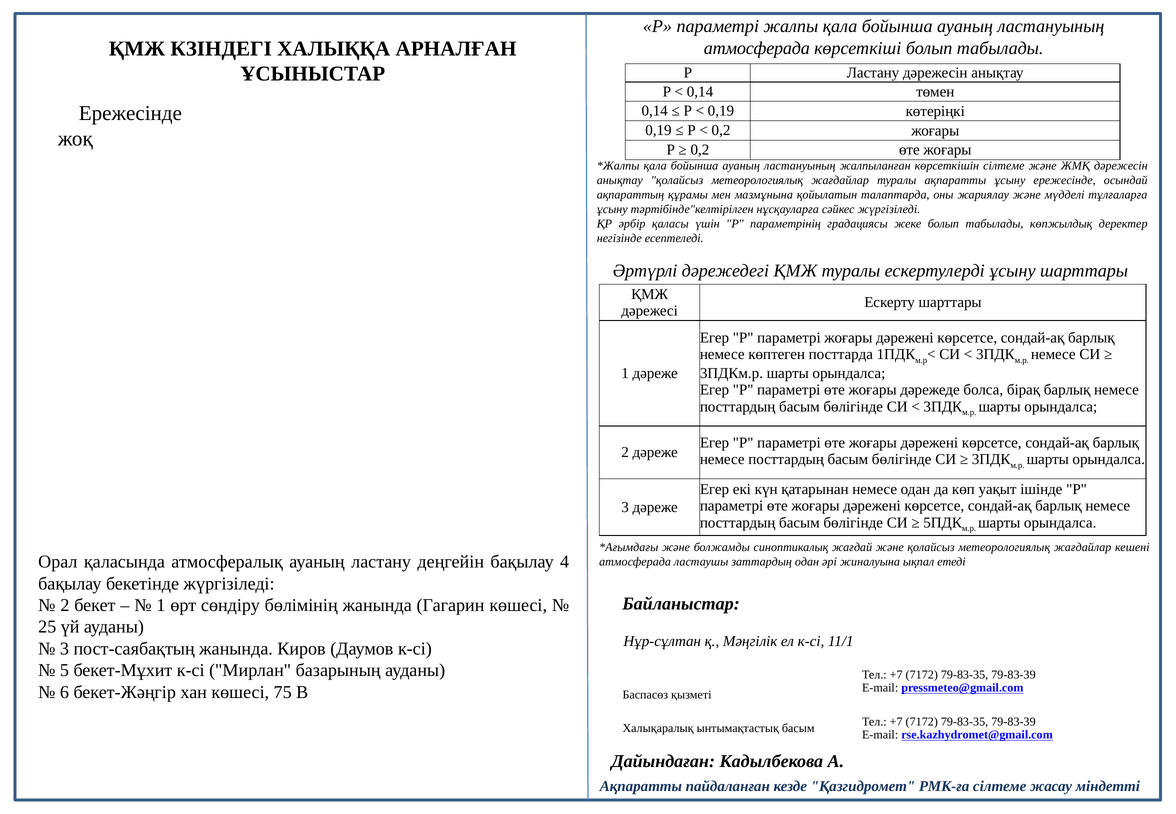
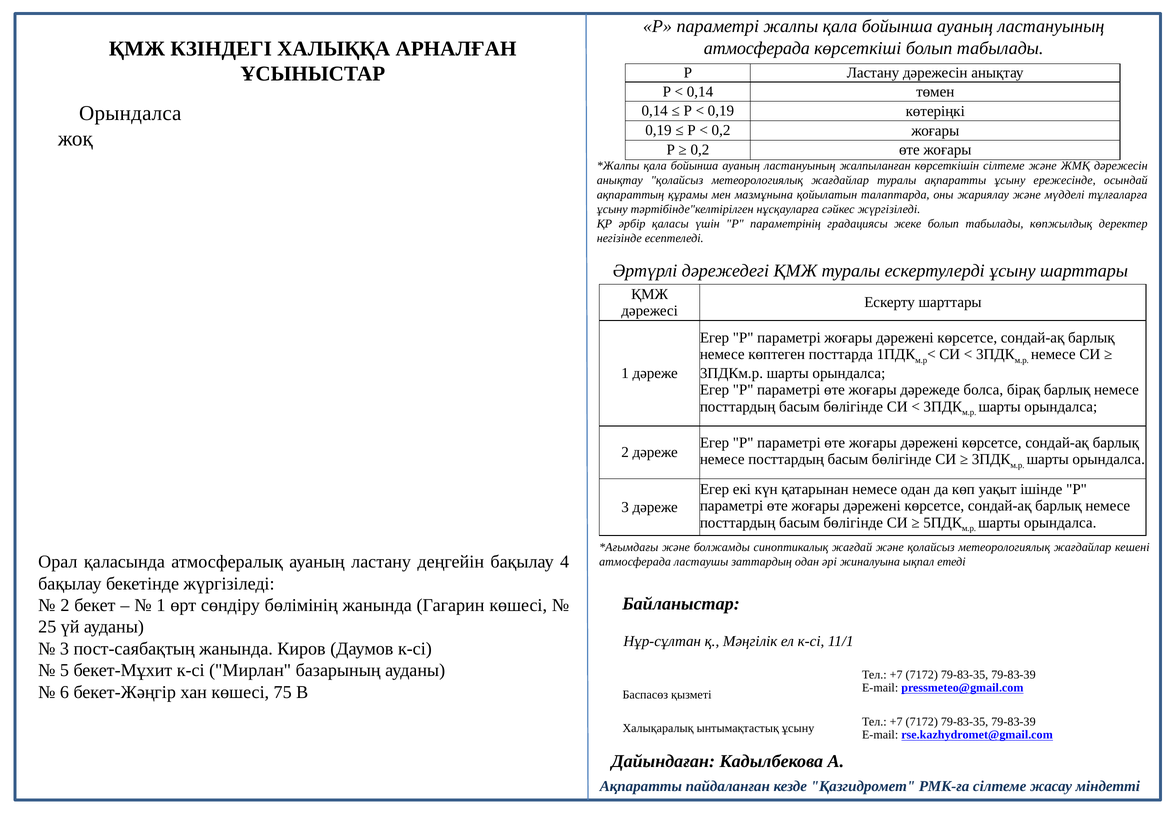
Ережесінде: Ережесінде -> Орындалса (130, 114)
ынтымақтастық басым: басым -> ұсыну (798, 728)
